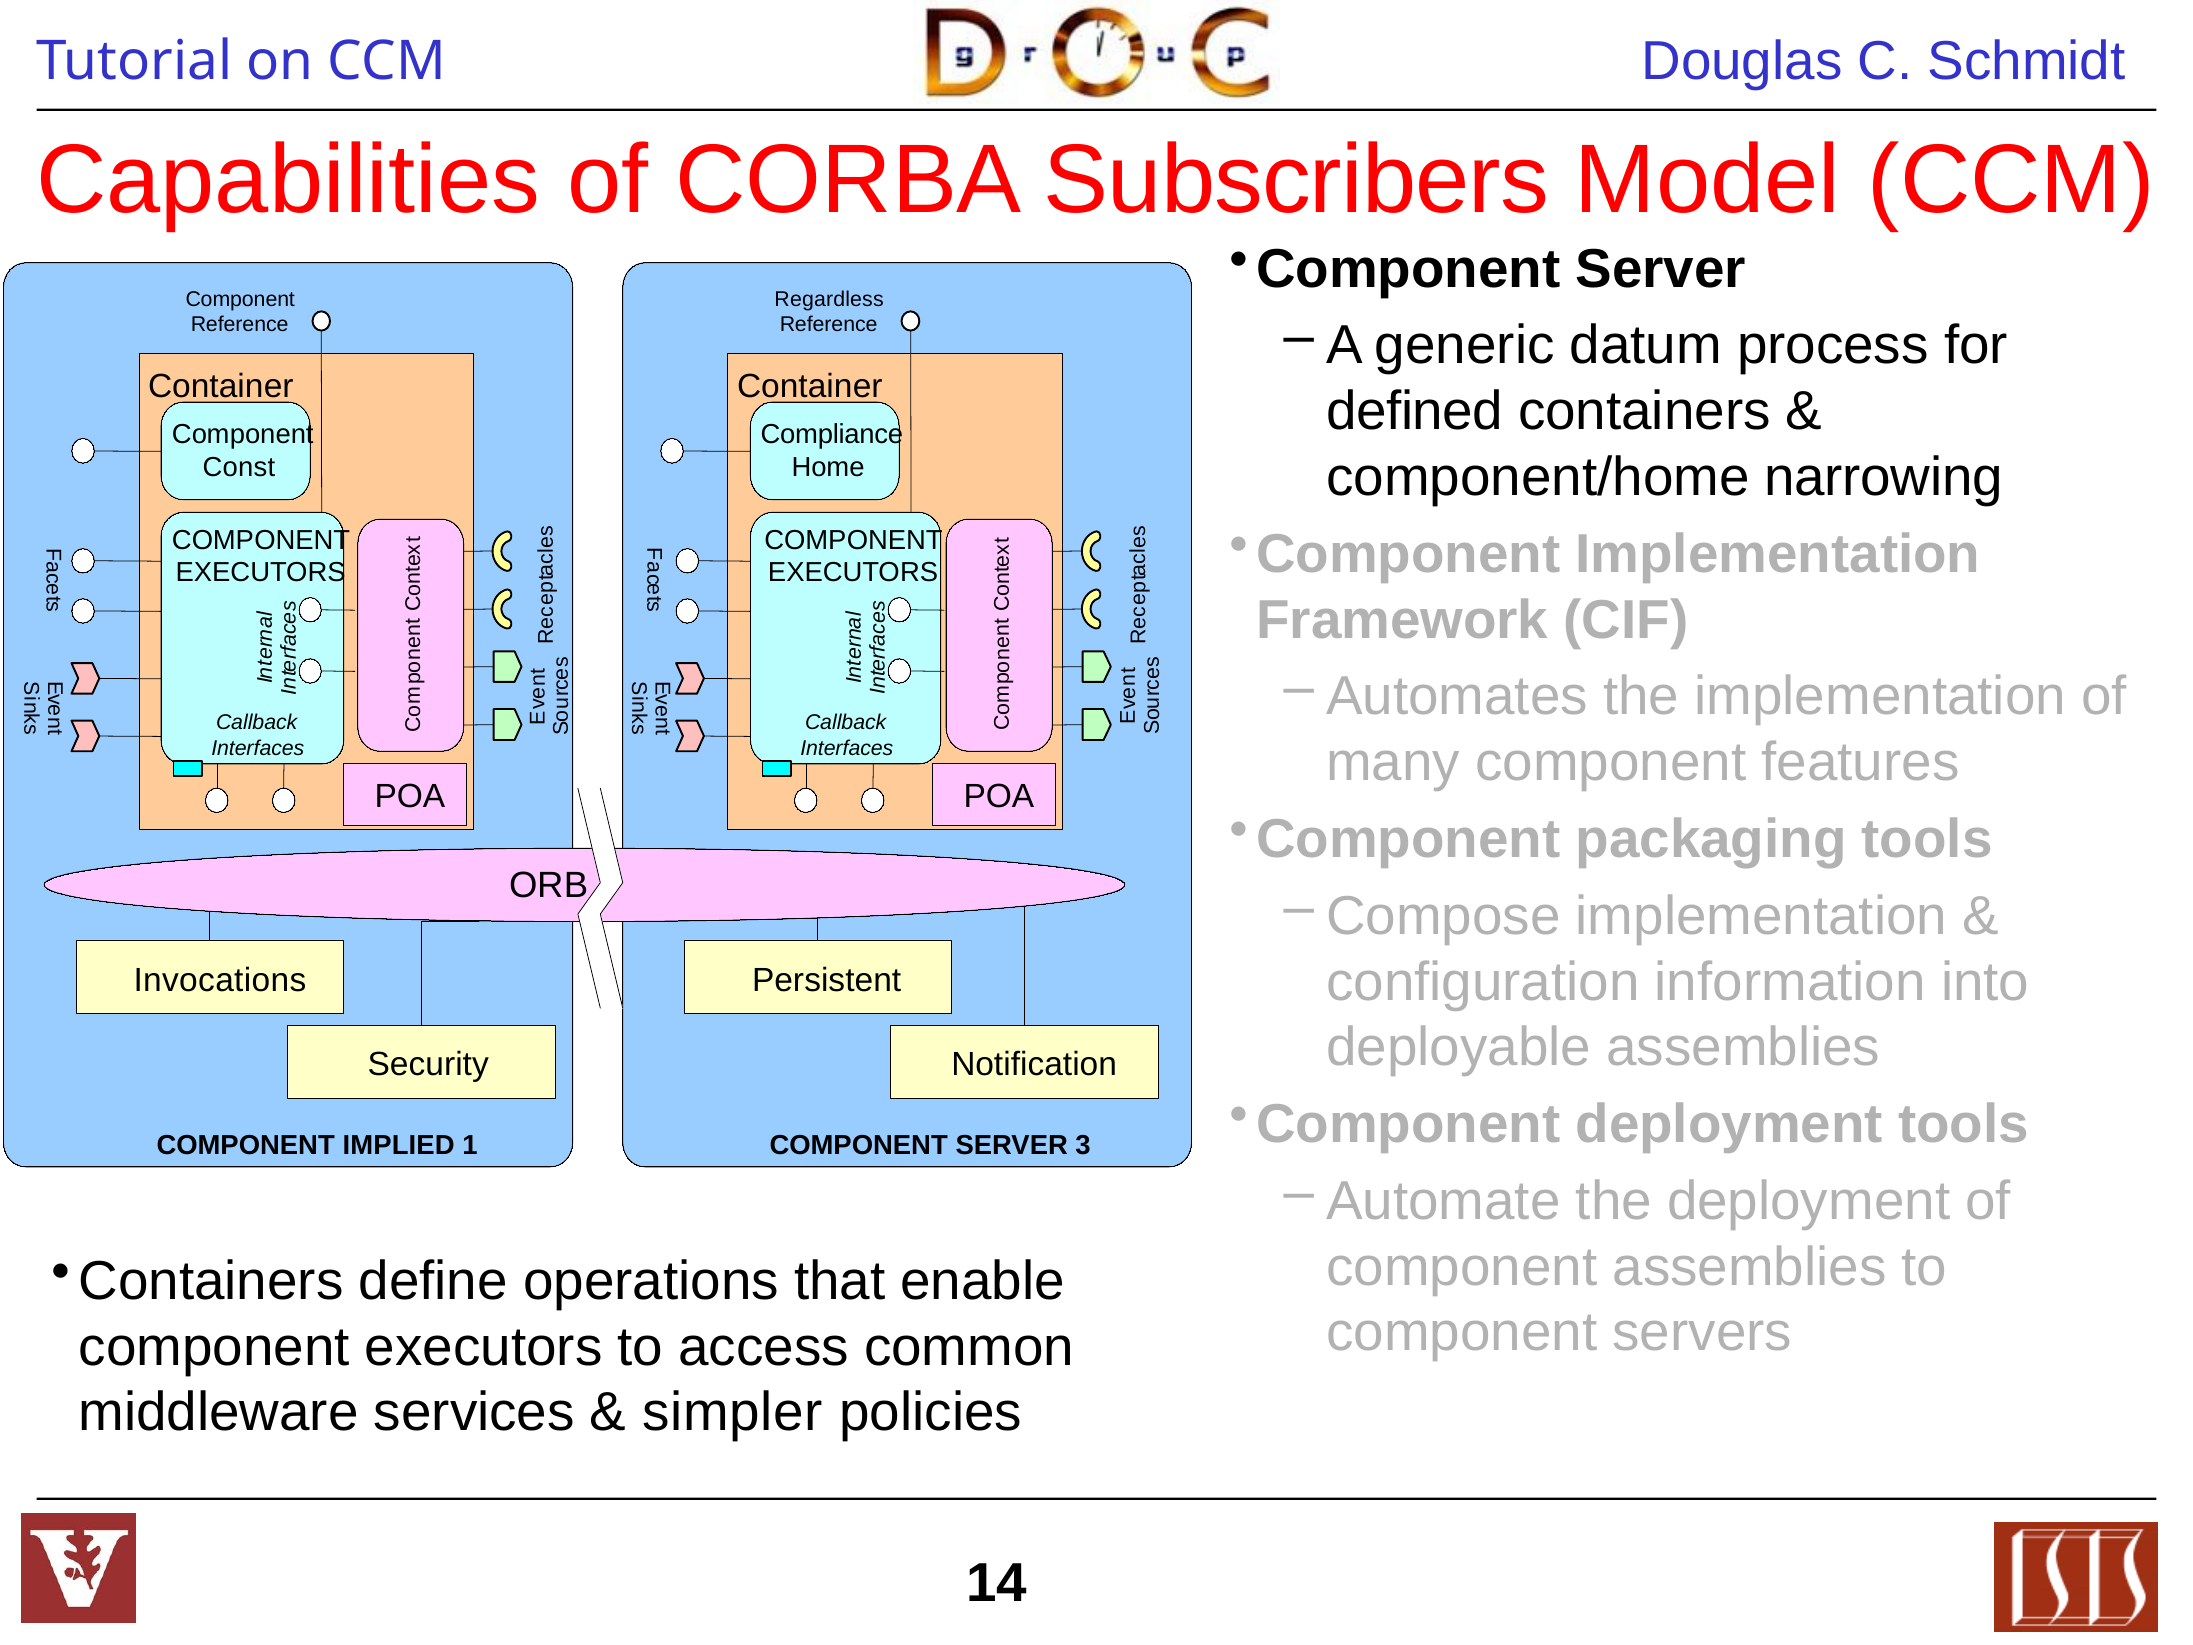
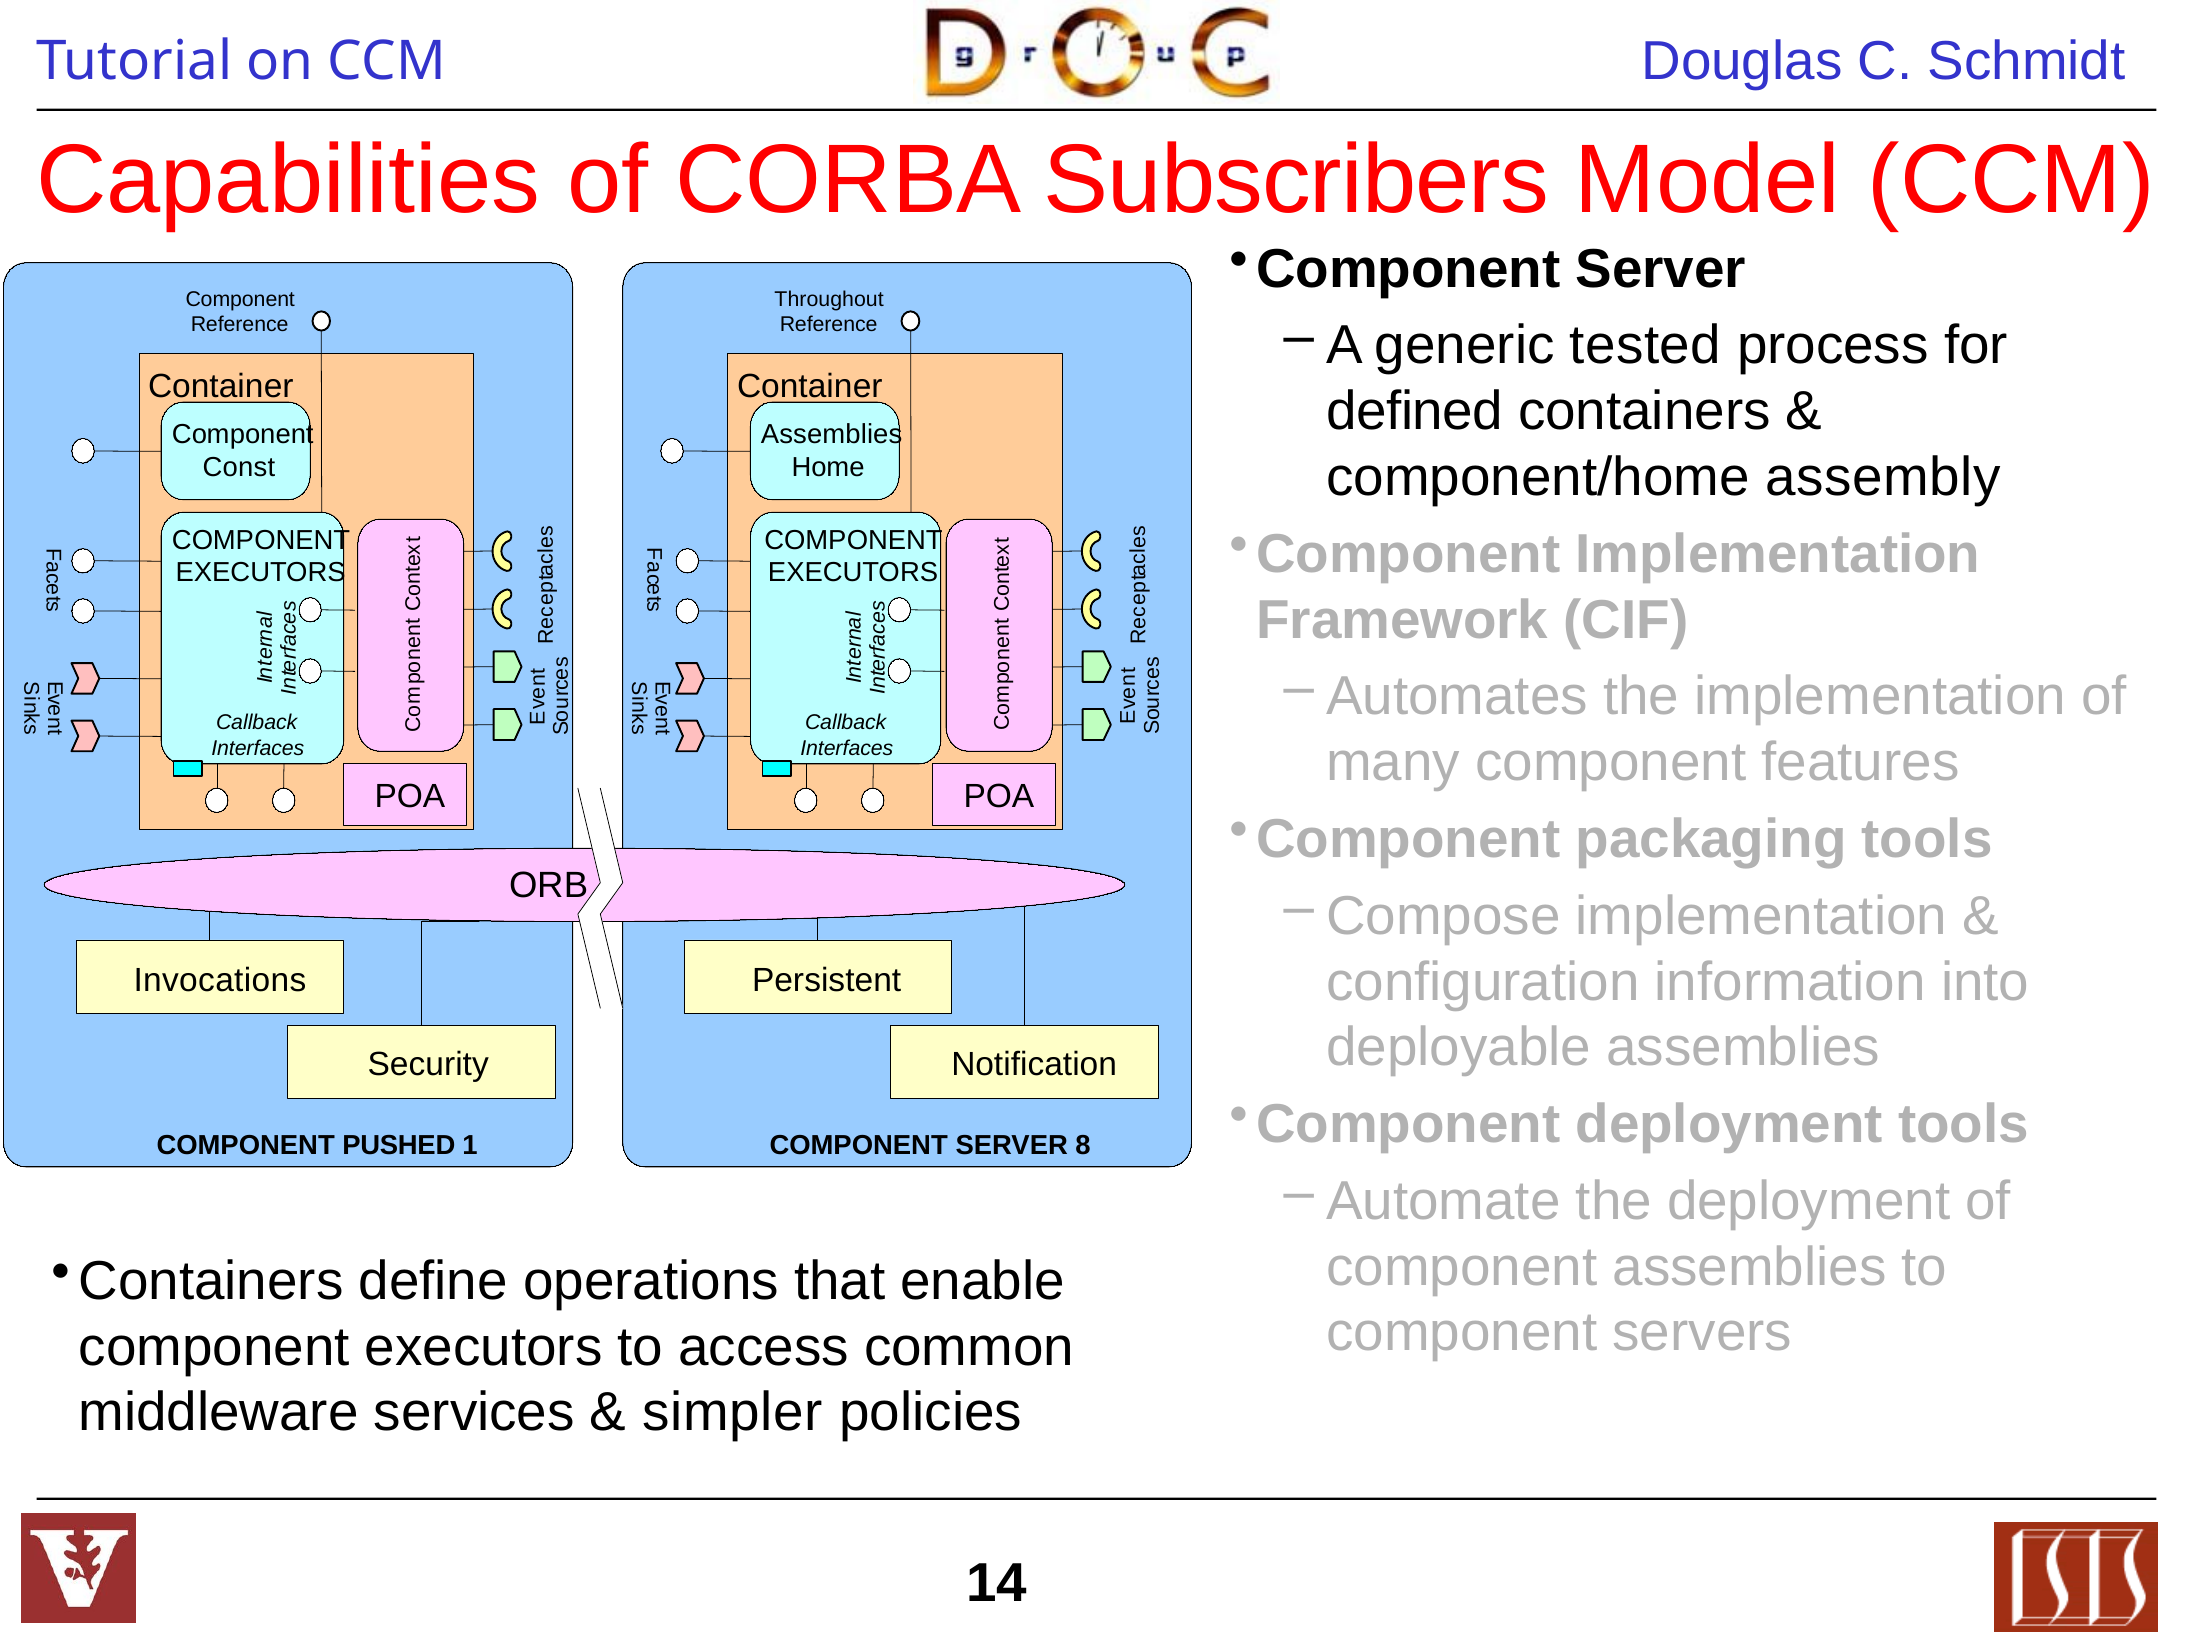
Regardless: Regardless -> Throughout (829, 299)
datum: datum -> tested (1646, 346)
Compliance: Compliance -> Assemblies (832, 435)
narrowing: narrowing -> assembly (1883, 477)
IMPLIED: IMPLIED -> PUSHED (399, 1145)
3: 3 -> 8 (1083, 1145)
